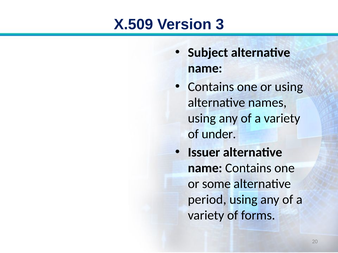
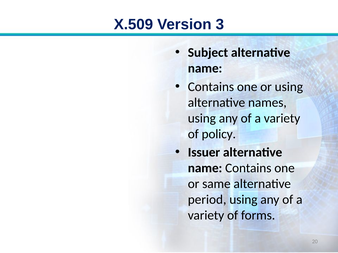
under: under -> policy (219, 134)
some: some -> same (216, 184)
